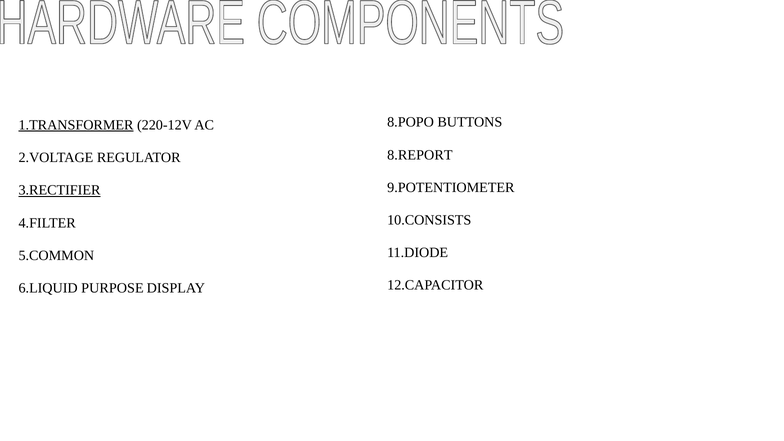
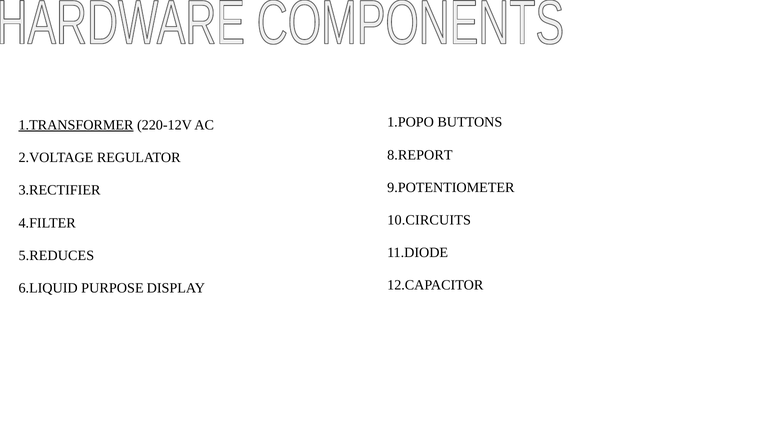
8.POPO: 8.POPO -> 1.POPO (411, 122)
3.RECTIFIER underline: present -> none (59, 190)
10.CONSISTS: 10.CONSISTS -> 10.CIRCUITS (429, 220)
5.COMMON: 5.COMMON -> 5.REDUCES (56, 255)
